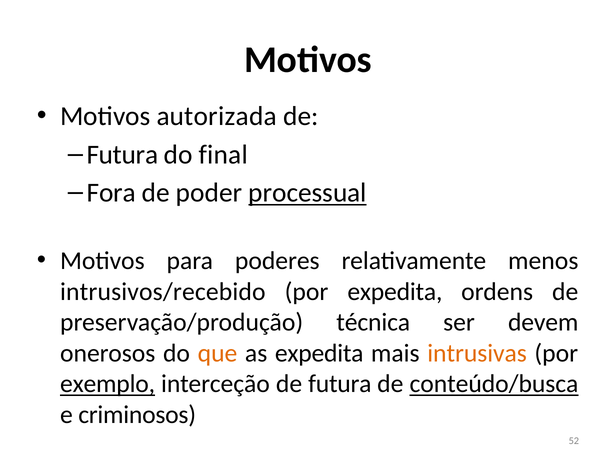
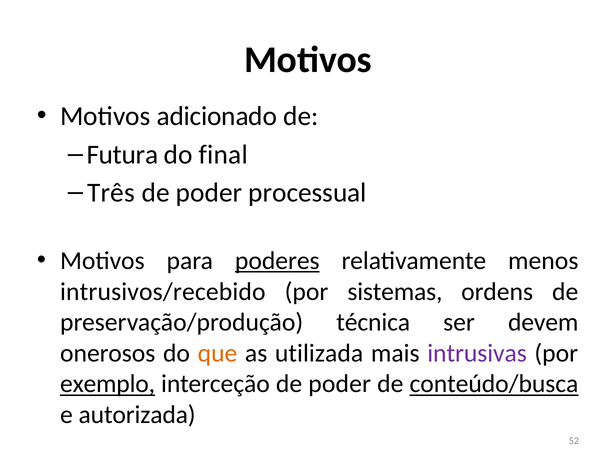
autorizada: autorizada -> adicionado (217, 116)
Fora: Fora -> Três (111, 193)
processual underline: present -> none (308, 193)
poderes underline: none -> present (277, 261)
por expedita: expedita -> sistemas (395, 292)
as expedita: expedita -> utilizada (319, 353)
intrusivas colour: orange -> purple (477, 353)
interceção de futura: futura -> poder (340, 384)
criminosos: criminosos -> autorizada (137, 415)
